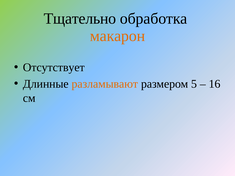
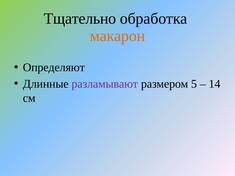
Отсутствует: Отсутствует -> Определяют (54, 68)
разламывают colour: orange -> purple (105, 84)
16: 16 -> 14 (215, 84)
